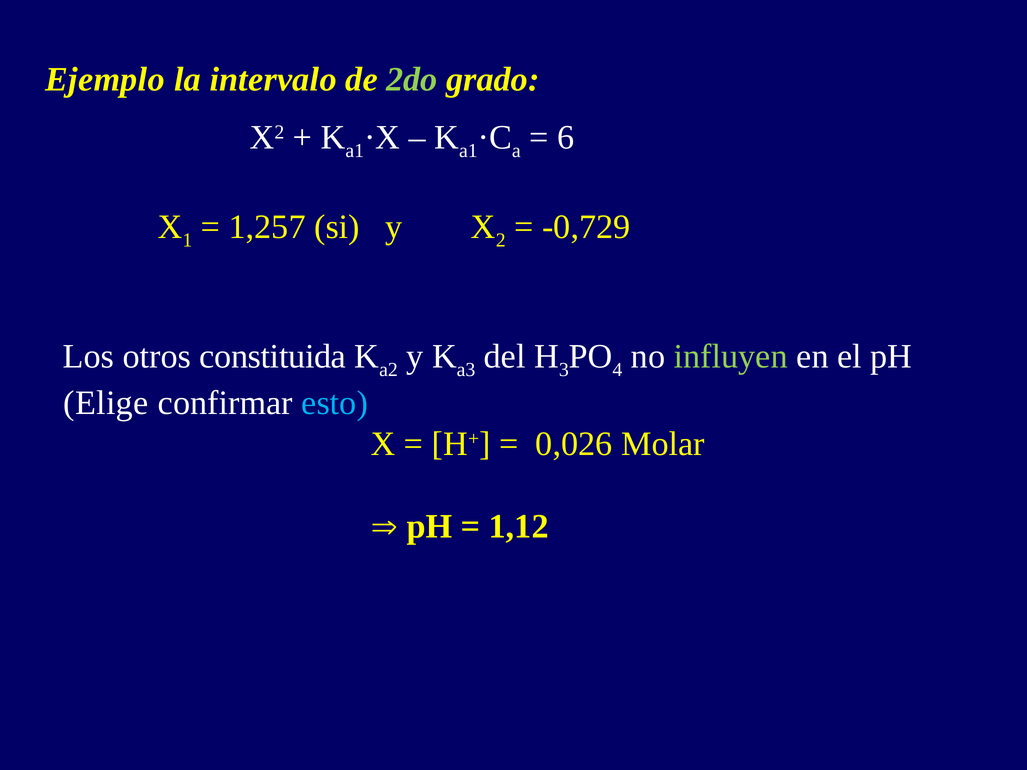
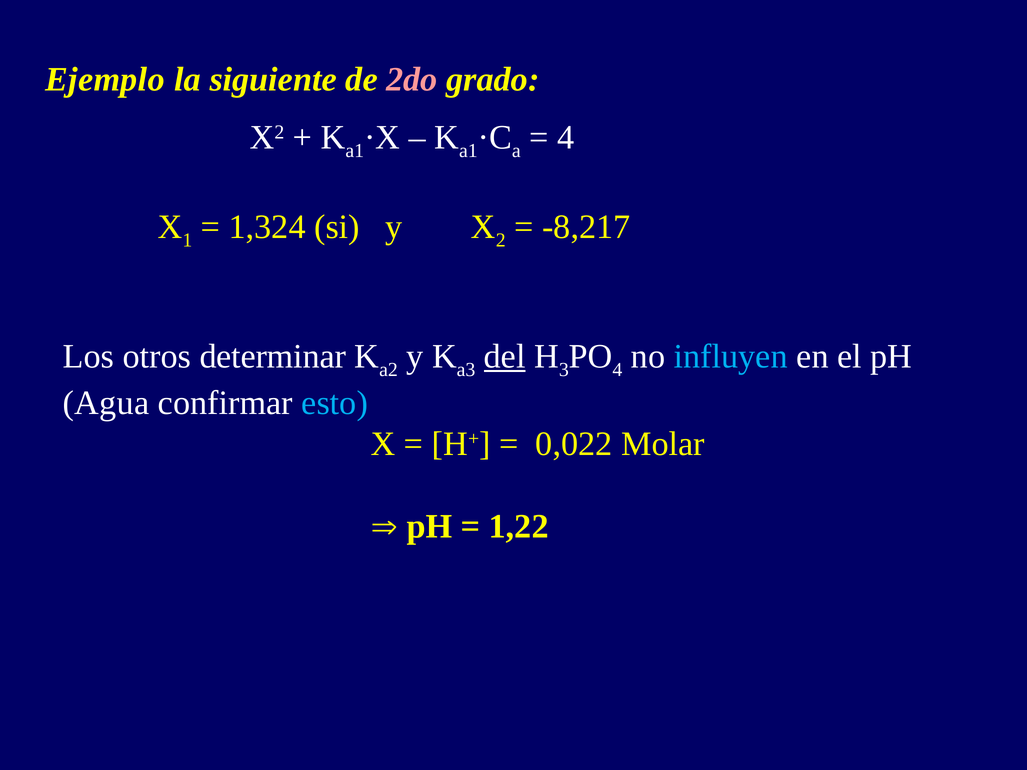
intervalo: intervalo -> siguiente (273, 79)
2do colour: light green -> pink (412, 79)
6: 6 -> 4 (566, 138)
1,257: 1,257 -> 1,324 (267, 227)
-0,729: -0,729 -> -8,217 (586, 227)
constituida: constituida -> determinar (273, 356)
del underline: none -> present (505, 356)
influyen colour: light green -> light blue (731, 356)
Elige: Elige -> Agua (106, 403)
0,026: 0,026 -> 0,022 (574, 444)
1,12: 1,12 -> 1,22 (519, 526)
